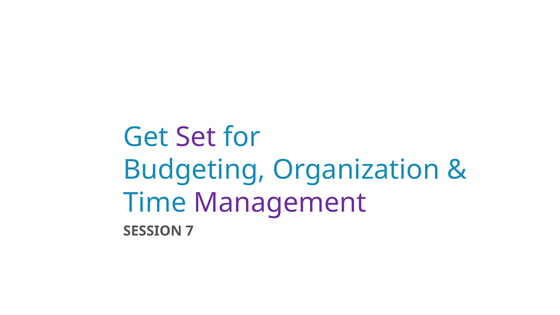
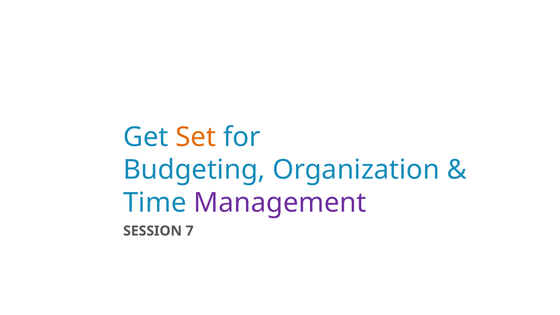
Set colour: purple -> orange (196, 137)
